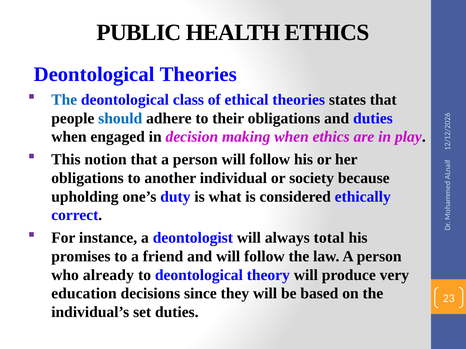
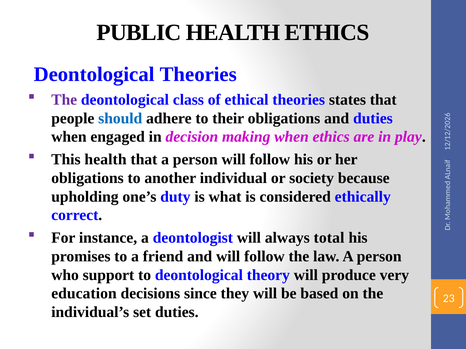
The colour: blue -> purple (64, 100)
This notion: notion -> health (106, 160)
already: already -> support (108, 275)
